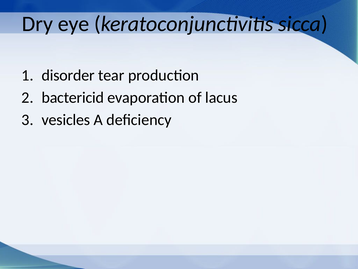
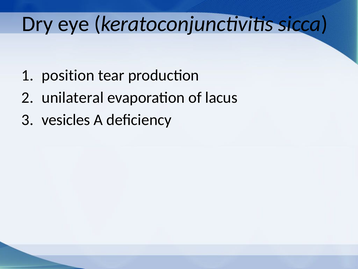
disorder: disorder -> position (68, 75)
bactericid: bactericid -> unilateral (73, 97)
